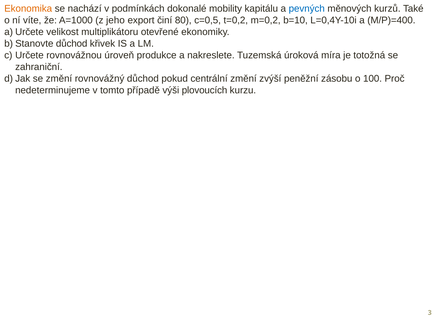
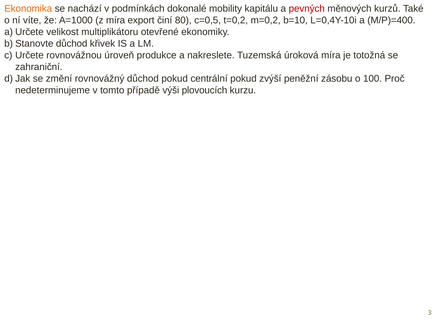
pevných colour: blue -> red (307, 9)
z jeho: jeho -> míra (116, 20)
centrální změní: změní -> pokud (243, 79)
